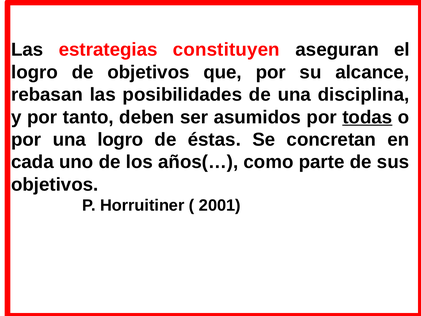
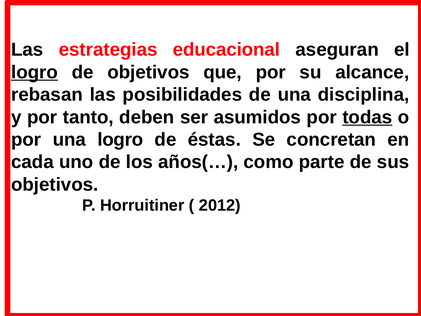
constituyen: constituyen -> educacional (226, 50)
logro underline: none -> present (35, 72)
2001: 2001 -> 2012 (220, 205)
